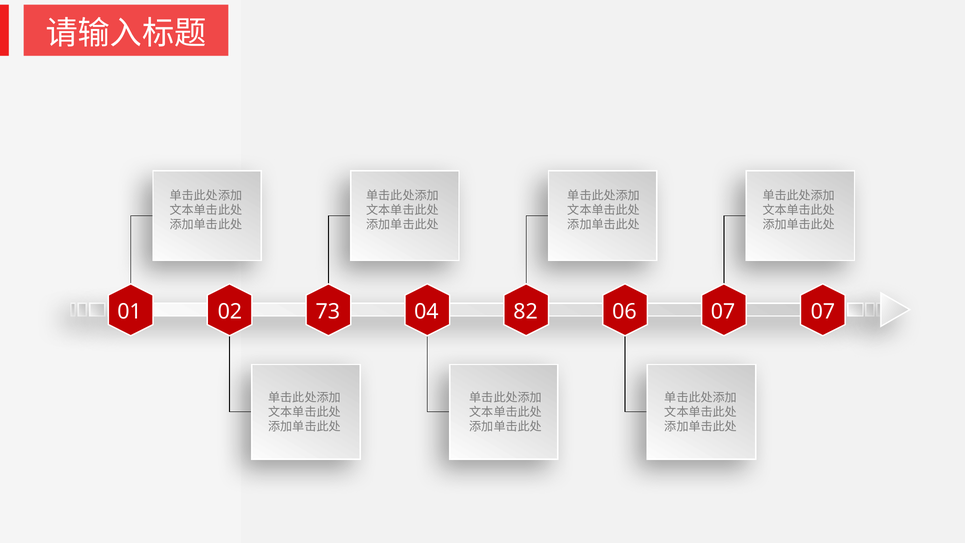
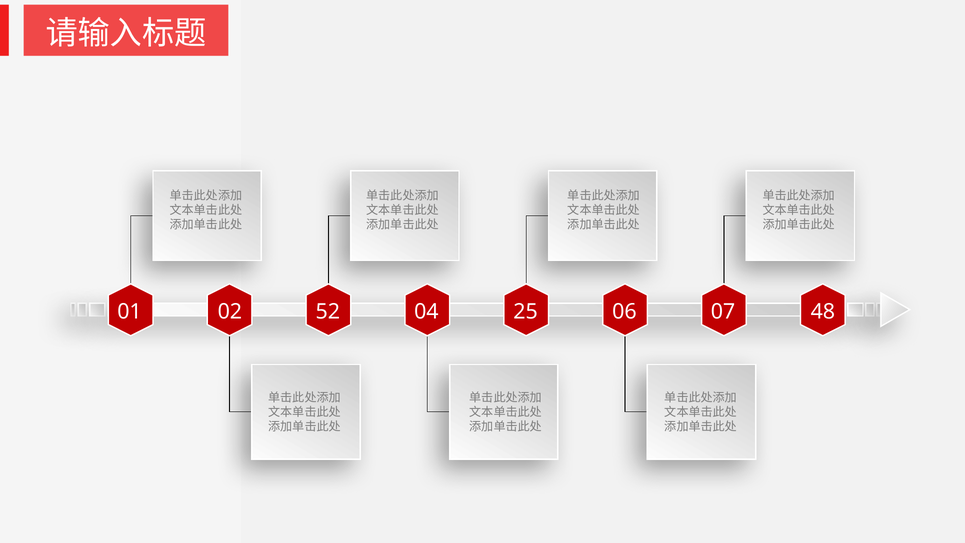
73: 73 -> 52 (328, 311)
82: 82 -> 25 (526, 311)
07 07: 07 -> 48 (823, 311)
